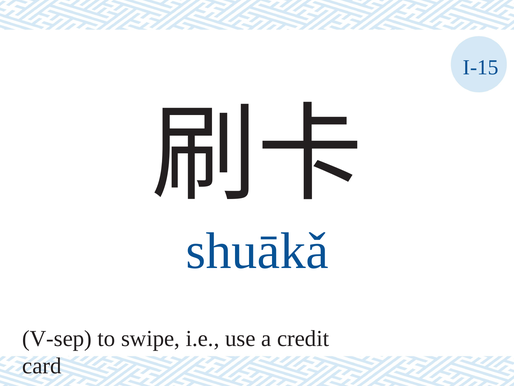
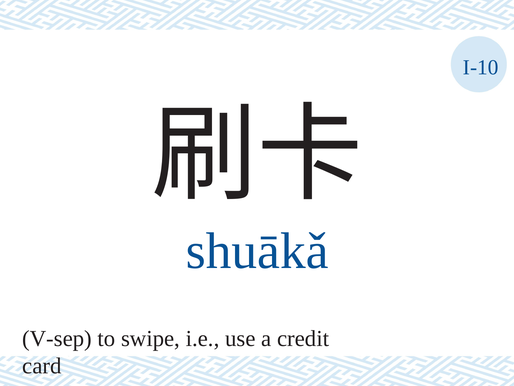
I-15: I-15 -> I-10 (481, 67)
